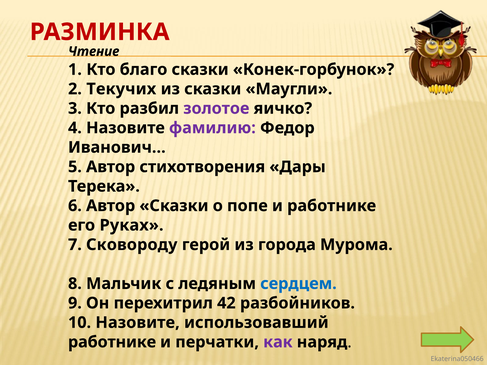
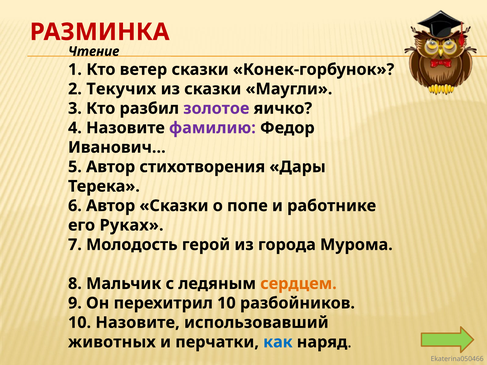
благо: благо -> ветер (143, 70)
Сковороду: Сковороду -> Молодость (132, 245)
сердцем colour: blue -> orange (298, 284)
перехитрил 42: 42 -> 10 (226, 303)
работнике: работнике -> животных (112, 342)
как colour: purple -> blue (278, 342)
